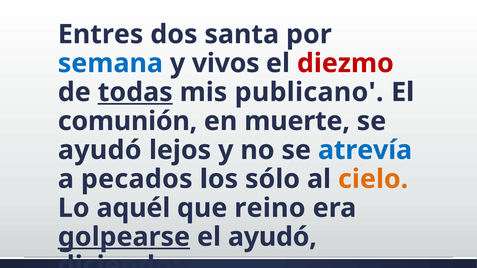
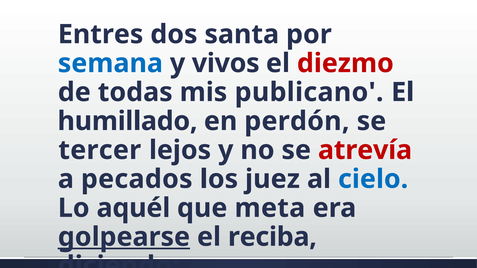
todas underline: present -> none (135, 92)
comunión: comunión -> humillado (128, 121)
muerte: muerte -> perdón (297, 121)
ayudó: ayudó -> tercer (100, 150)
atrevía colour: blue -> red (365, 150)
sólo: sólo -> juez (273, 179)
cielo colour: orange -> blue (373, 179)
reino: reino -> meta (270, 208)
el ayudó: ayudó -> reciba (272, 237)
